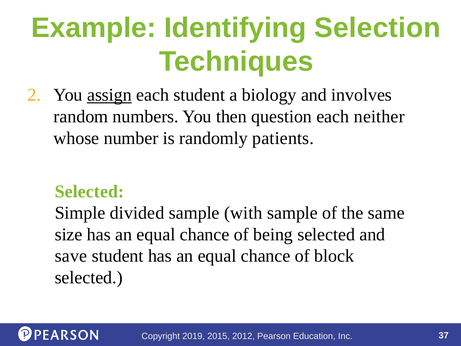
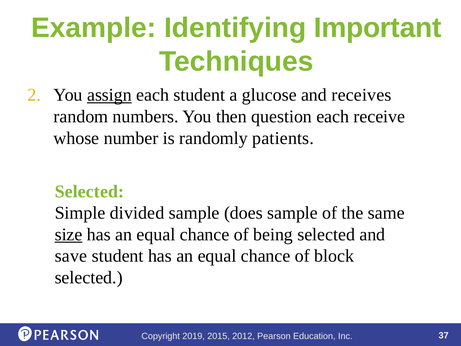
Selection: Selection -> Important (378, 28)
biology: biology -> glucose (269, 95)
involves: involves -> receives (362, 95)
neither: neither -> receive (379, 117)
with: with -> does (243, 213)
size underline: none -> present (69, 234)
